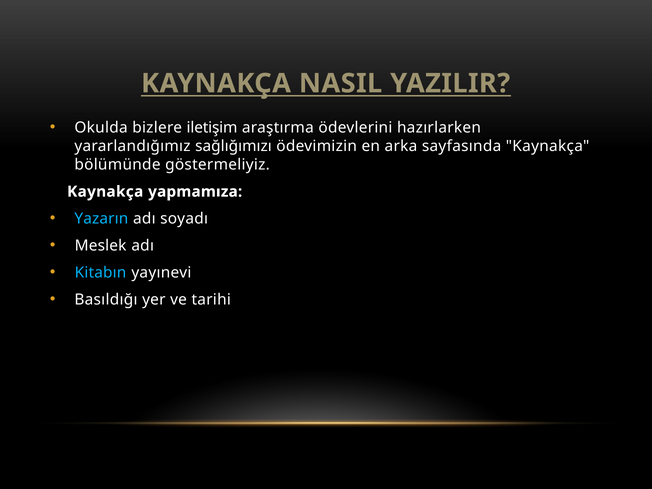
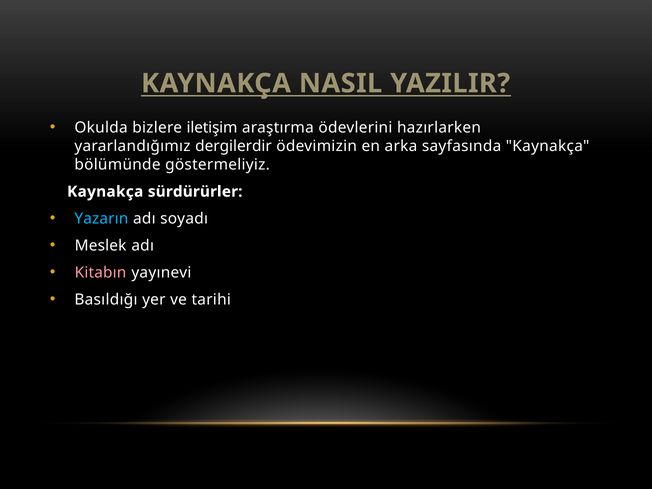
sağlığımızı: sağlığımızı -> dergilerdir (233, 146)
yapmamıza: yapmamıza -> sürdürürler (195, 192)
Kitabın colour: light blue -> pink (101, 273)
